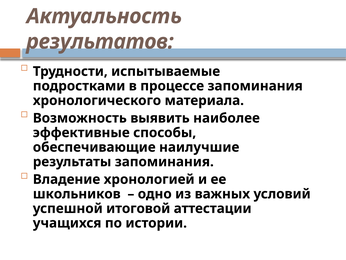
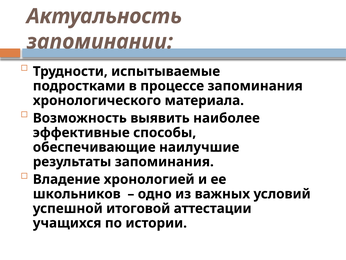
результатов: результатов -> запоминании (100, 42)
